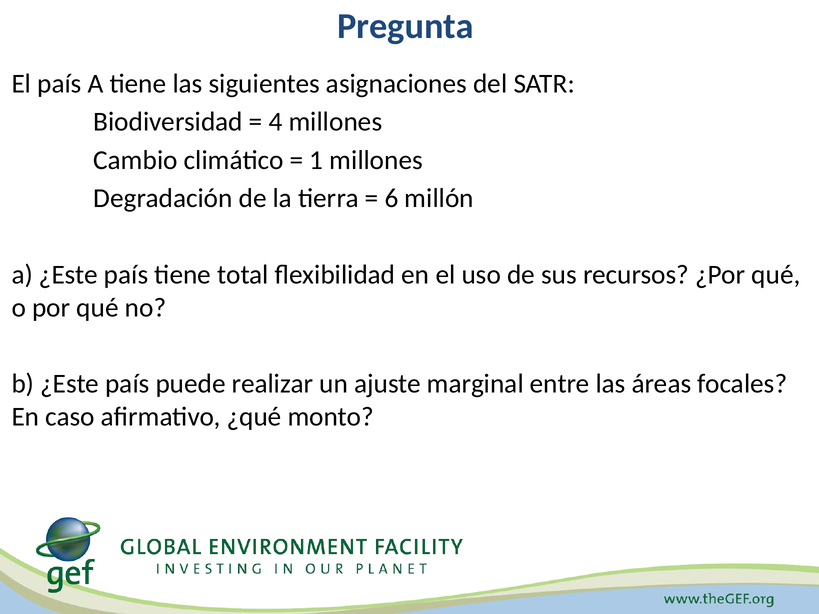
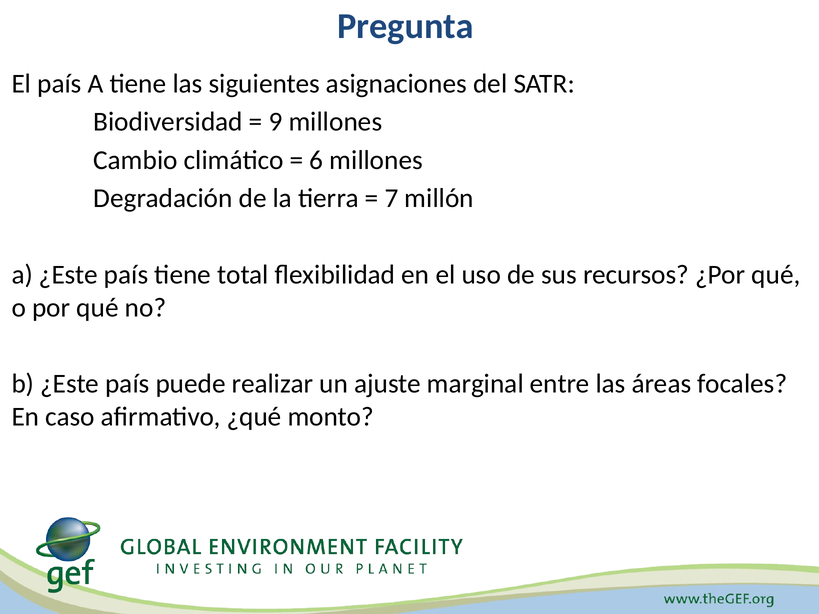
4: 4 -> 9 (276, 122)
1: 1 -> 6 (316, 160)
6: 6 -> 7 (391, 198)
